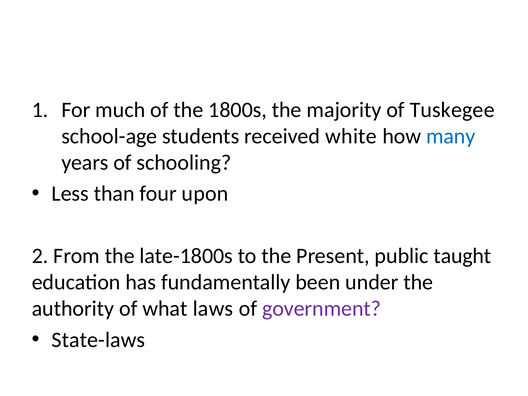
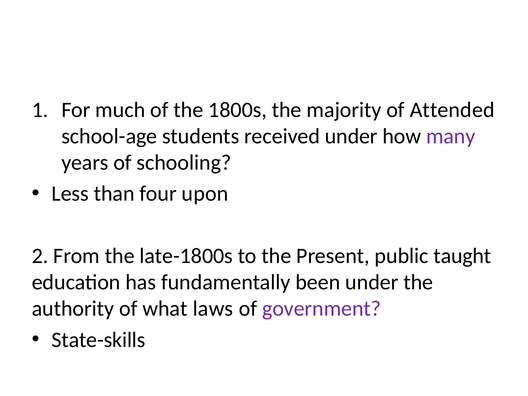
Tuskegee: Tuskegee -> Attended (452, 110)
received white: white -> under (351, 136)
many colour: blue -> purple (451, 136)
State-laws: State-laws -> State-skills (98, 340)
